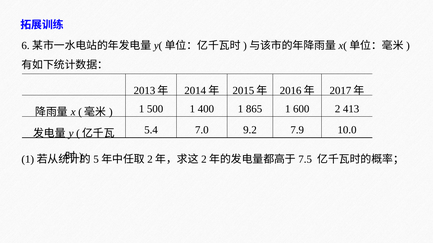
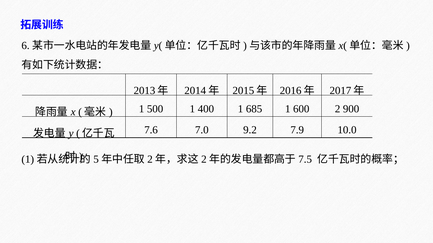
865: 865 -> 685 (254, 109)
413: 413 -> 900 (351, 109)
5.4: 5.4 -> 7.6 (151, 130)
